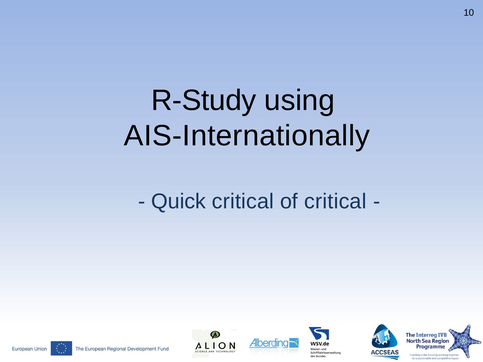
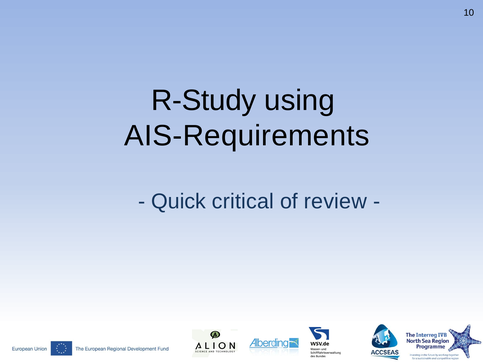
AIS-Internationally: AIS-Internationally -> AIS-Requirements (247, 136)
of critical: critical -> review (335, 201)
